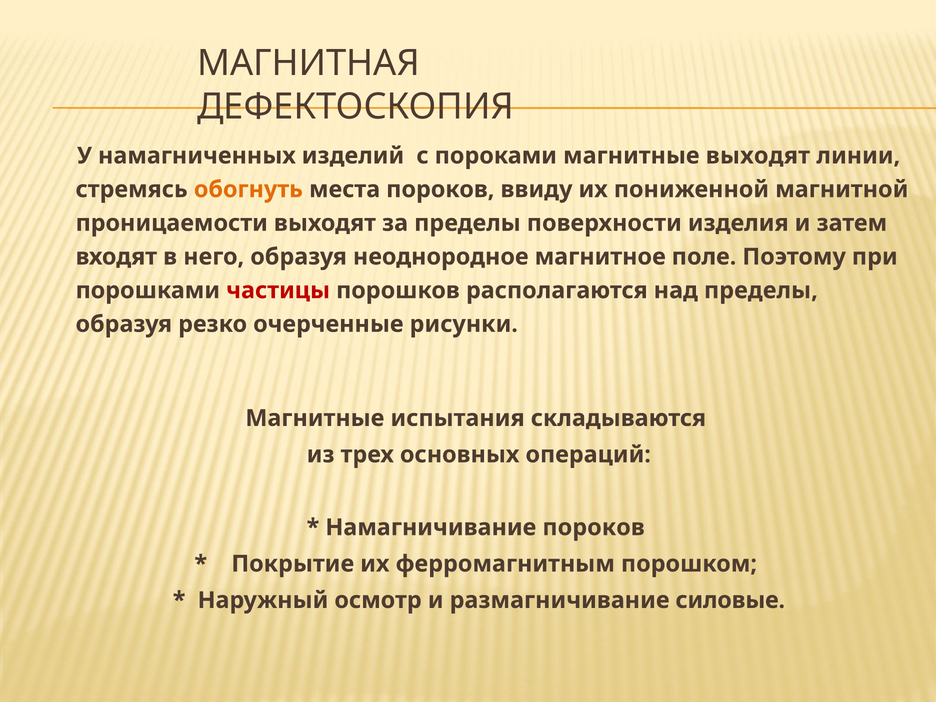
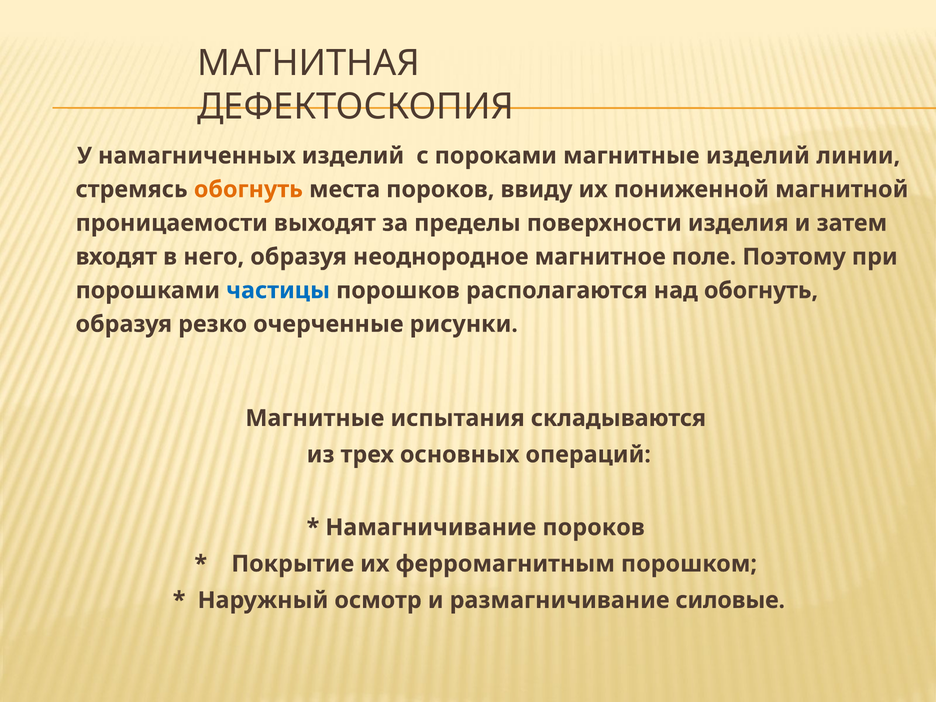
магнитные выходят: выходят -> изделий (758, 156)
частицы colour: red -> blue (278, 290)
над пределы: пределы -> обогнуть (761, 290)
